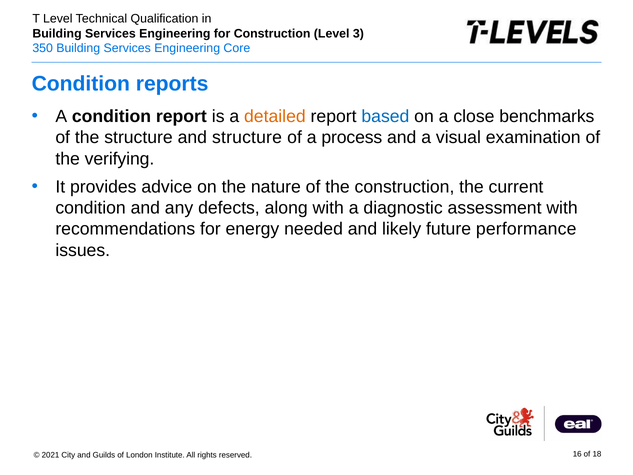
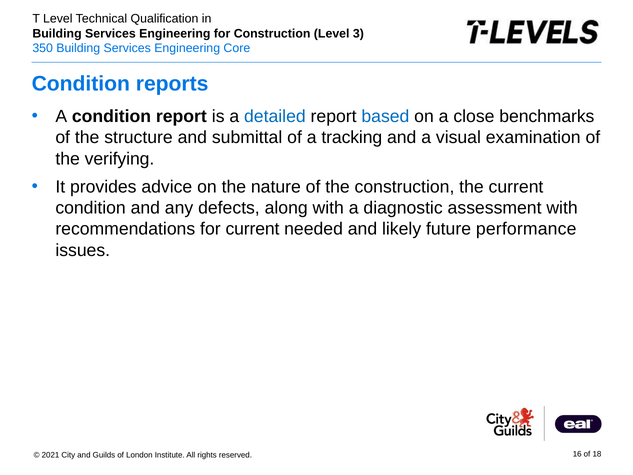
detailed colour: orange -> blue (275, 116)
and structure: structure -> submittal (247, 138)
process: process -> tracking (352, 138)
for energy: energy -> current (253, 229)
